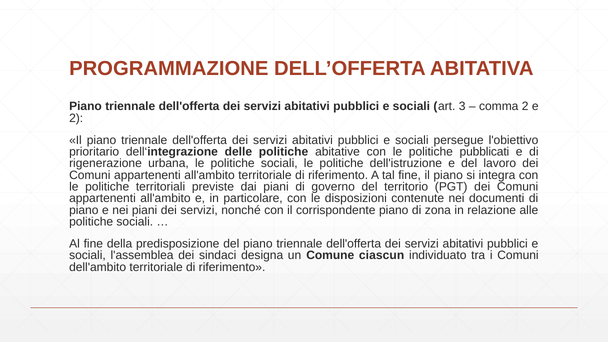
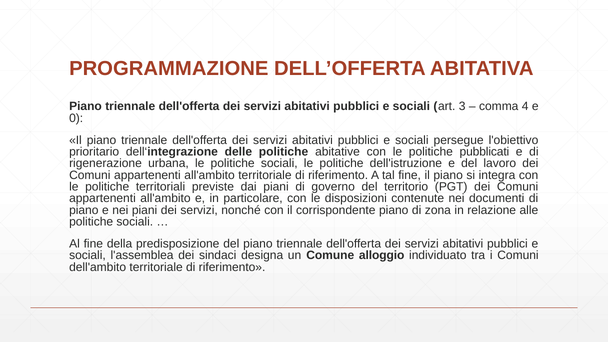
comma 2: 2 -> 4 (525, 106)
2: 2 -> 0 (76, 118)
ciascun: ciascun -> alloggio (382, 256)
